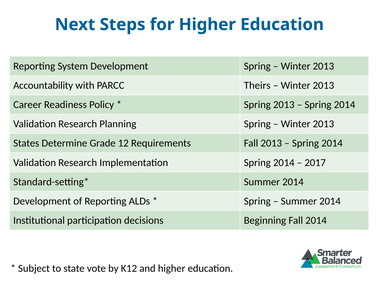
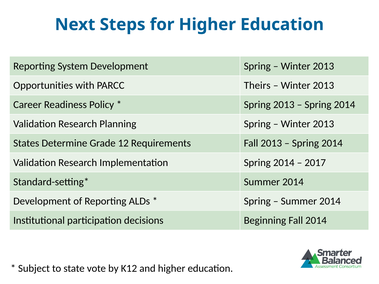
Accountability: Accountability -> Opportunities (43, 85)
